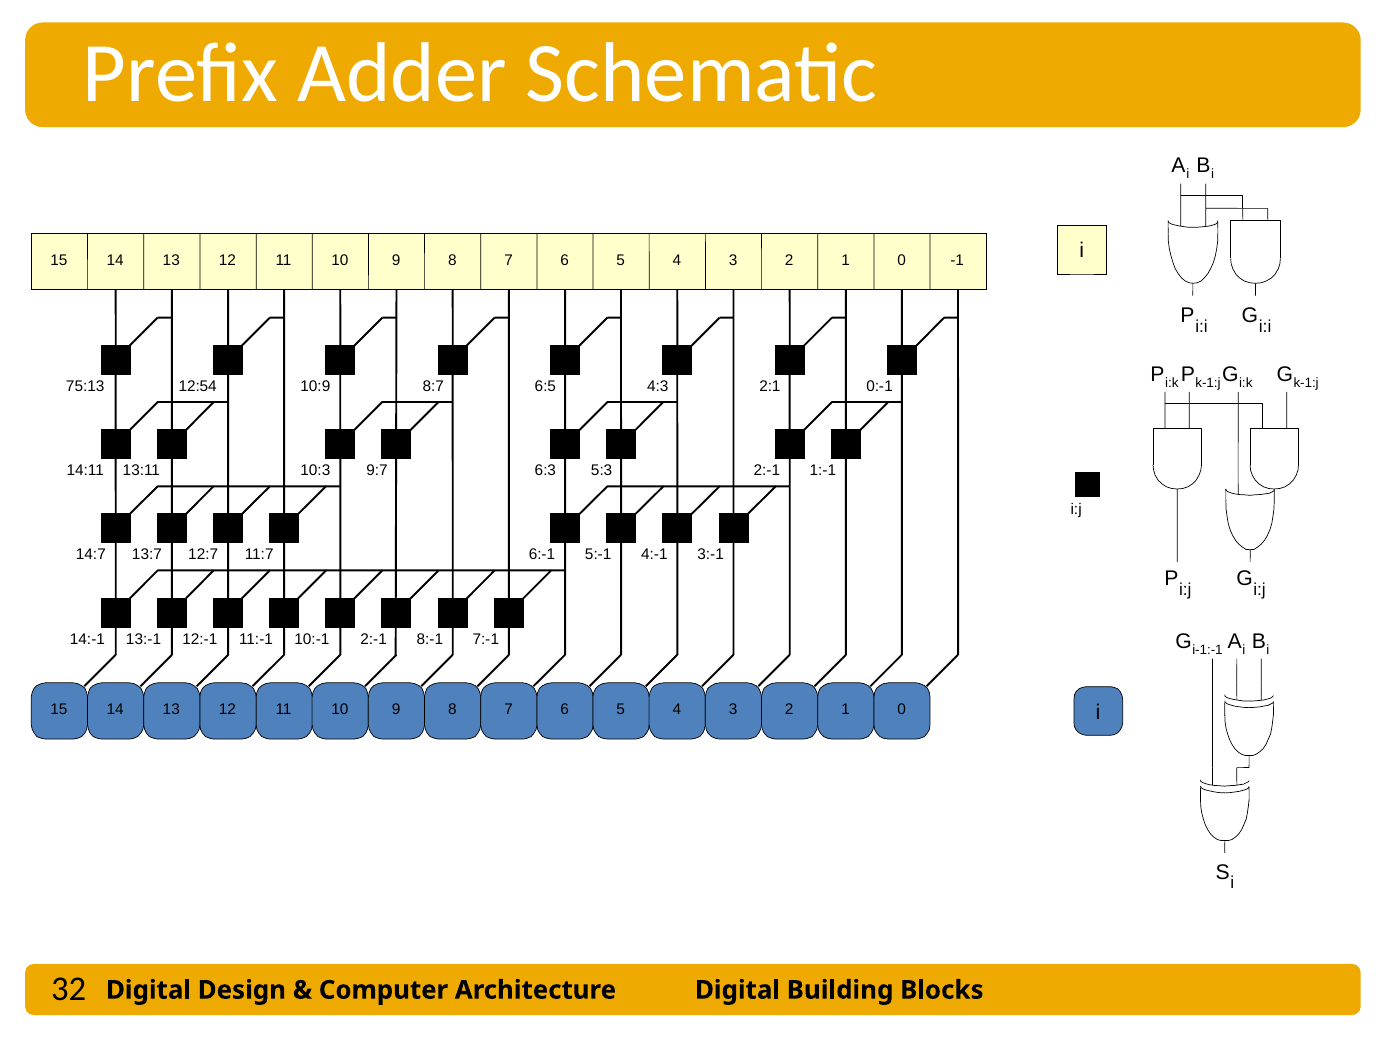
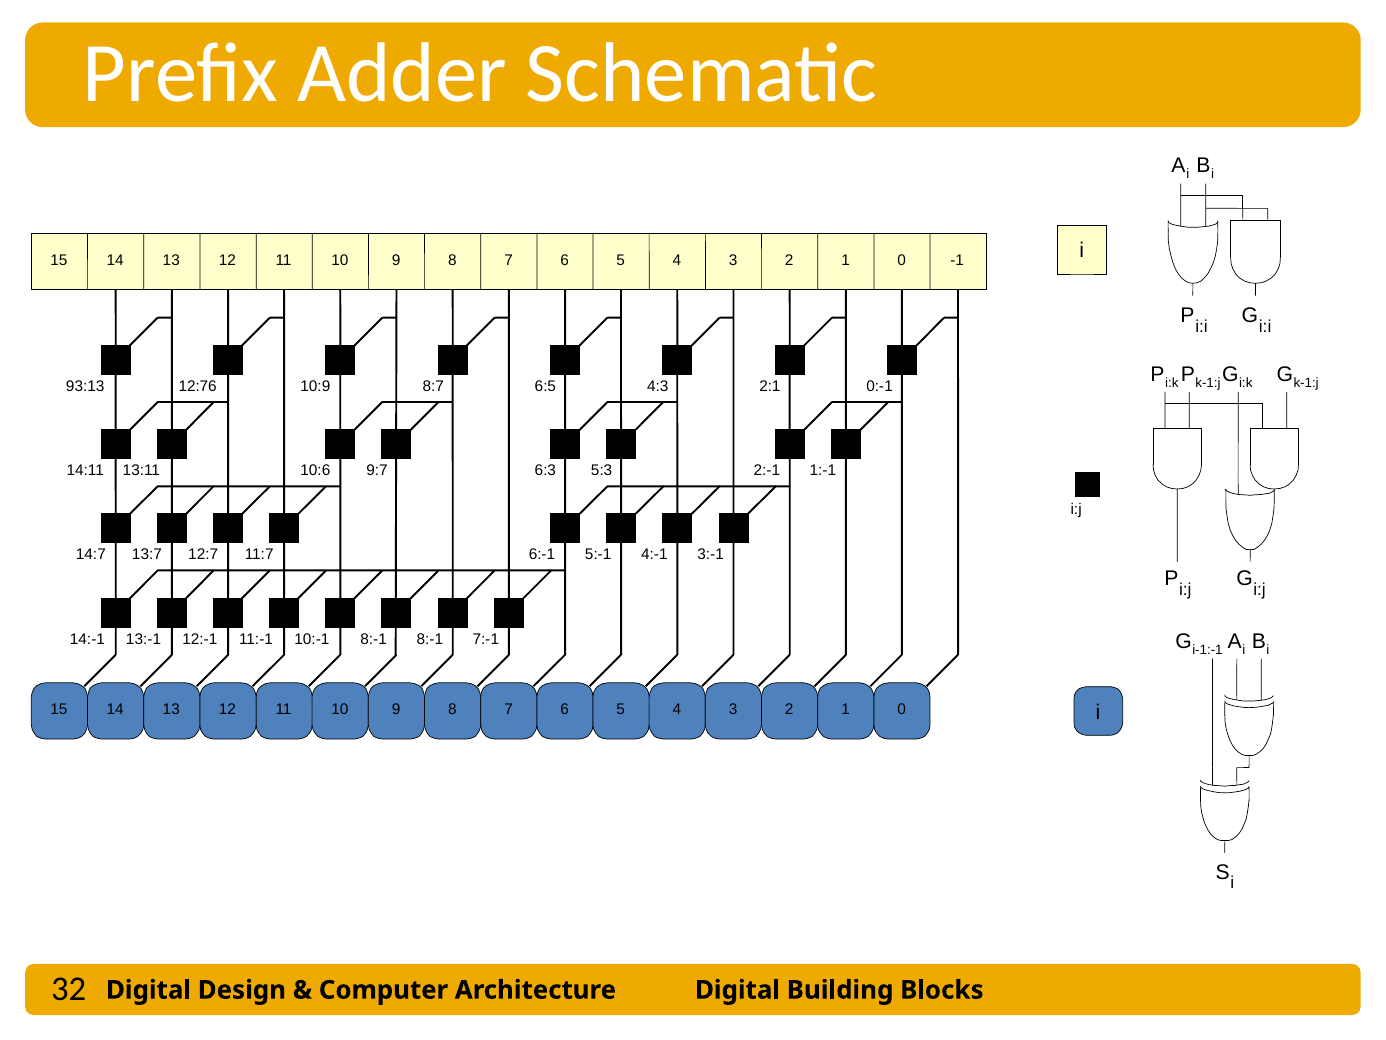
75:13: 75:13 -> 93:13 (85, 386)
12:54: 12:54 -> 12:76 (198, 386)
10:3: 10:3 -> 10:6 (315, 471)
2:-1: 2:-1 -> 8:-1 (374, 639)
